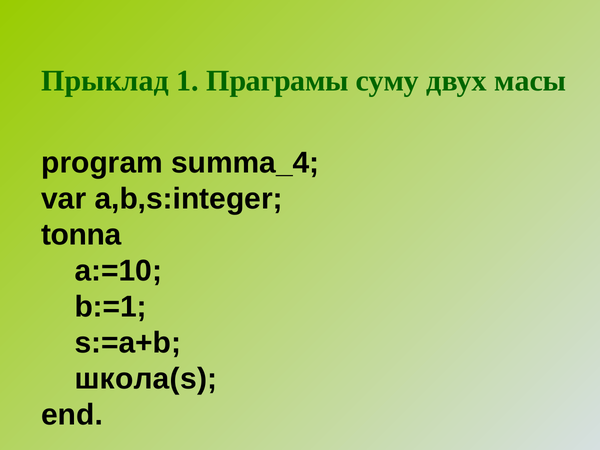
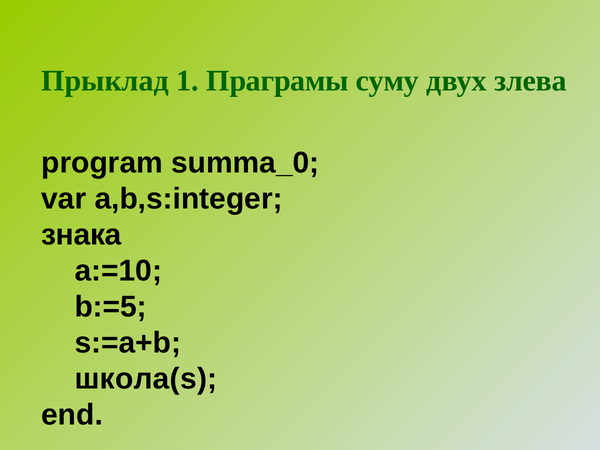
масы: масы -> злева (530, 81)
summa_4: summa_4 -> summa_0 (245, 163)
tonna: tonna -> знака (81, 235)
b:=1: b:=1 -> b:=5 (111, 307)
